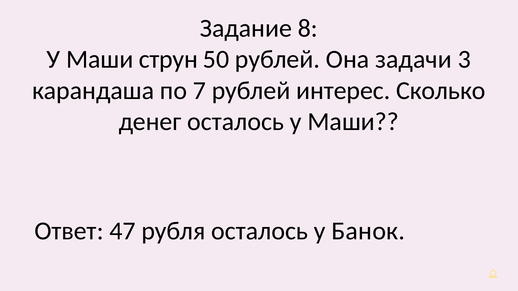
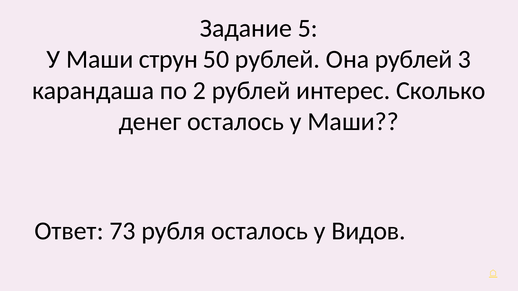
8: 8 -> 5 (308, 28)
Она задачи: задачи -> рублей (414, 60)
7: 7 -> 2 (199, 91)
47: 47 -> 73 (123, 231)
Банок: Банок -> Видов (369, 231)
